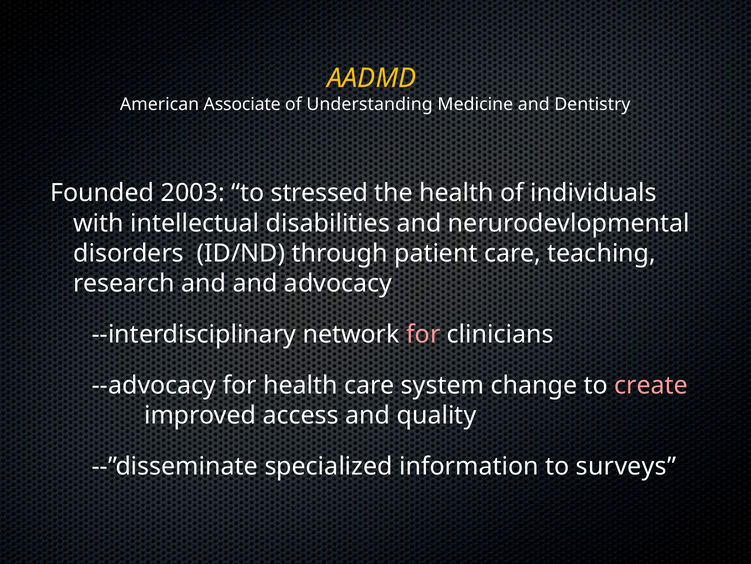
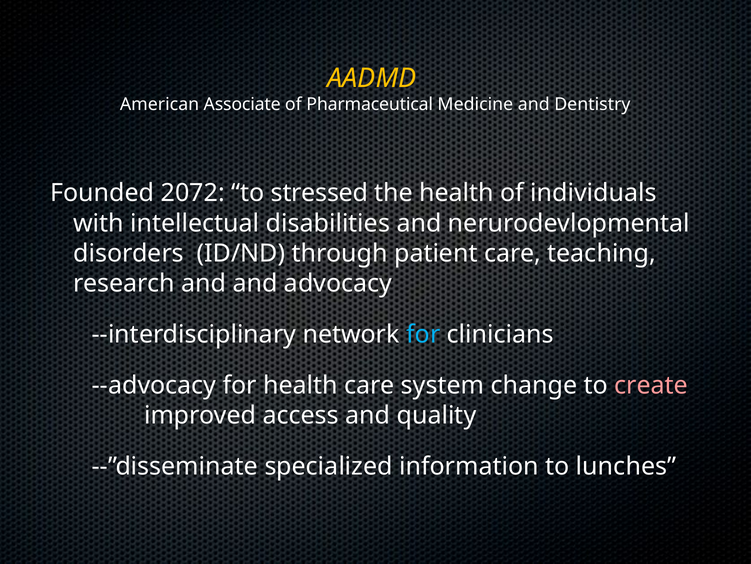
Understanding: Understanding -> Pharmaceutical (370, 104)
2003: 2003 -> 2072 (193, 193)
for colour: pink -> light blue (423, 334)
surveys: surveys -> lunches (626, 466)
